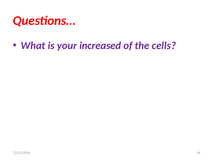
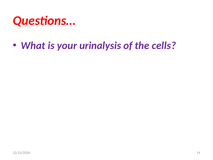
increased: increased -> urinalysis (100, 45)
